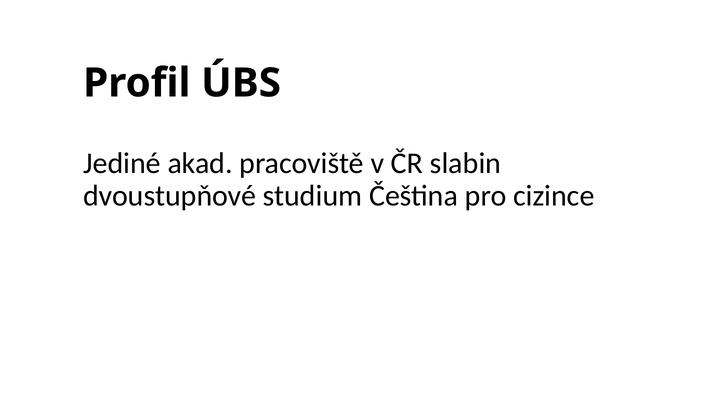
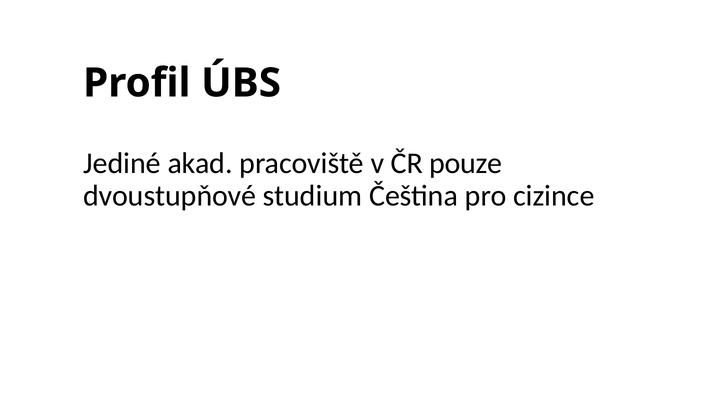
slabin: slabin -> pouze (466, 163)
